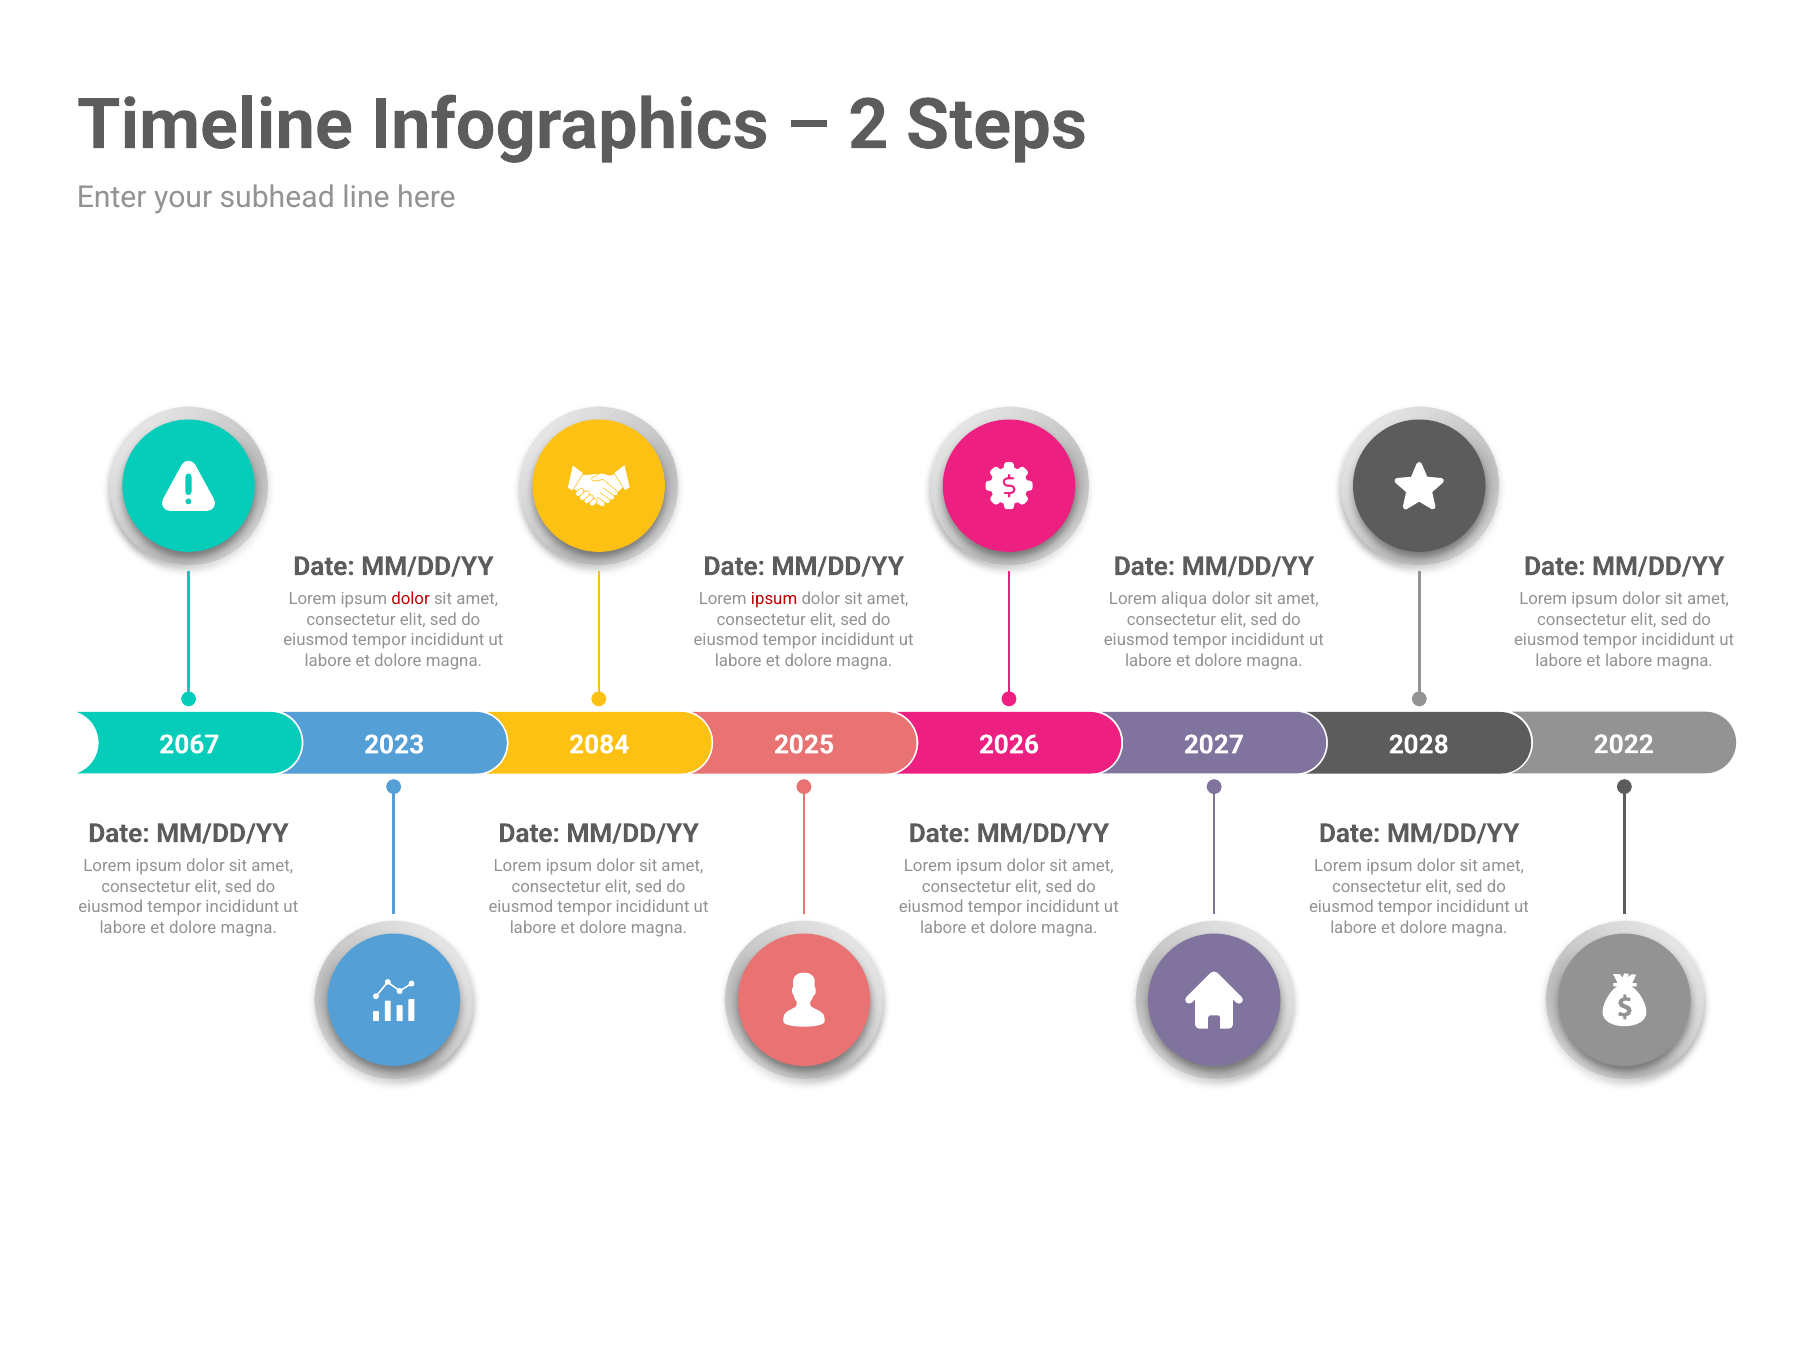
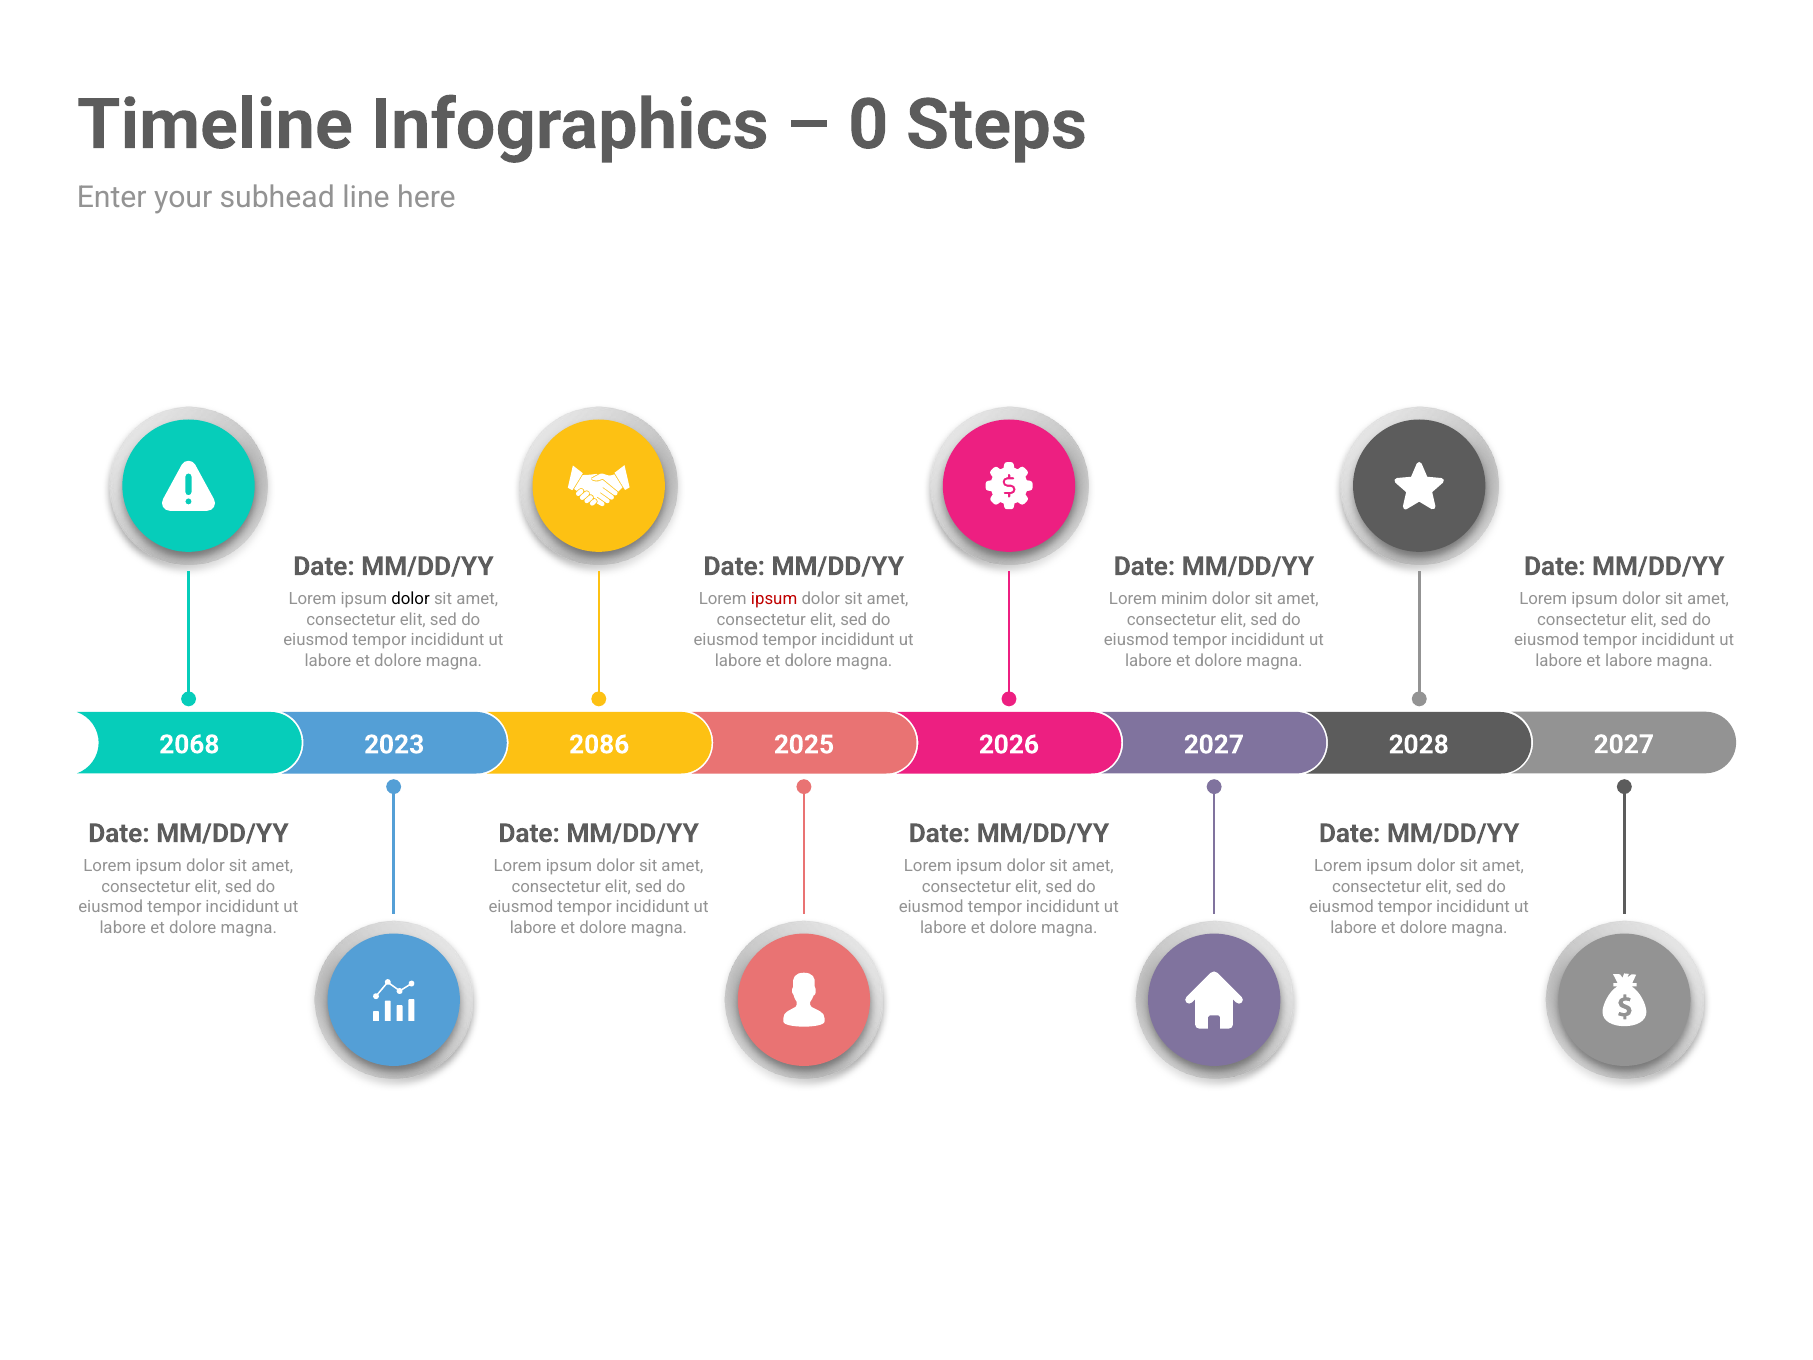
2: 2 -> 0 (868, 125)
dolor colour: red -> black (411, 599)
aliqua: aliqua -> minim (1184, 599)
2067: 2067 -> 2068 (189, 744)
2084: 2084 -> 2086 (599, 745)
2028 2022: 2022 -> 2027 (1624, 744)
